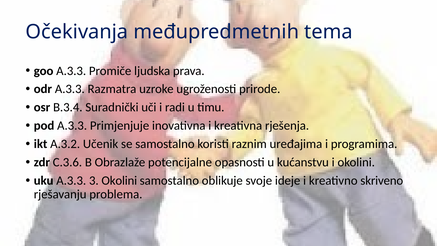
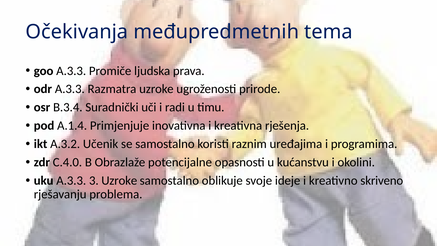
pod A.3.3: A.3.3 -> A.1.4 (72, 126)
C.3.6: C.3.6 -> C.4.0 (67, 162)
3 Okolini: Okolini -> Uzroke (119, 181)
